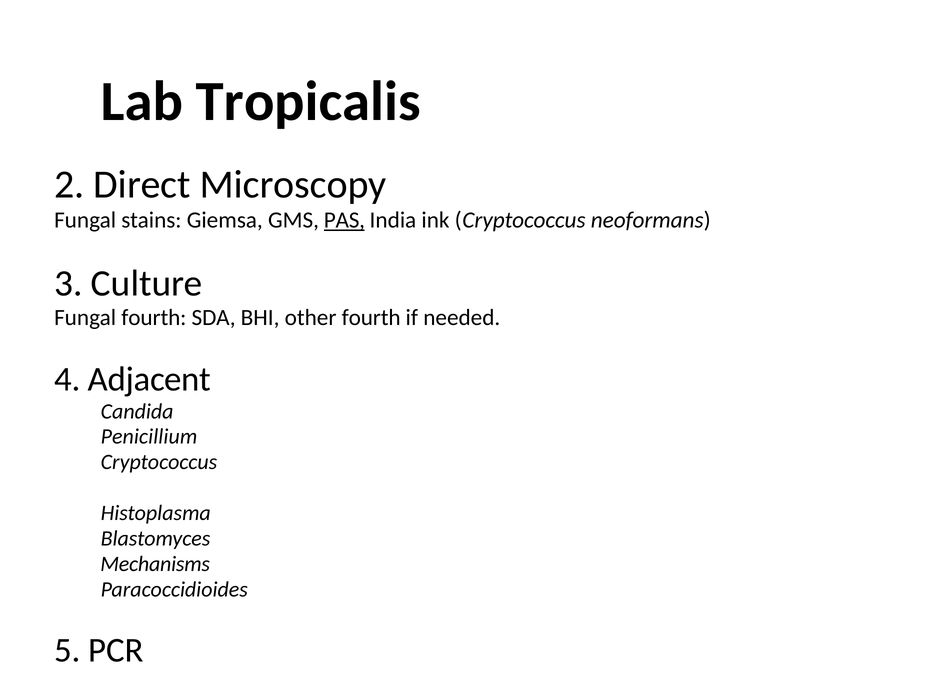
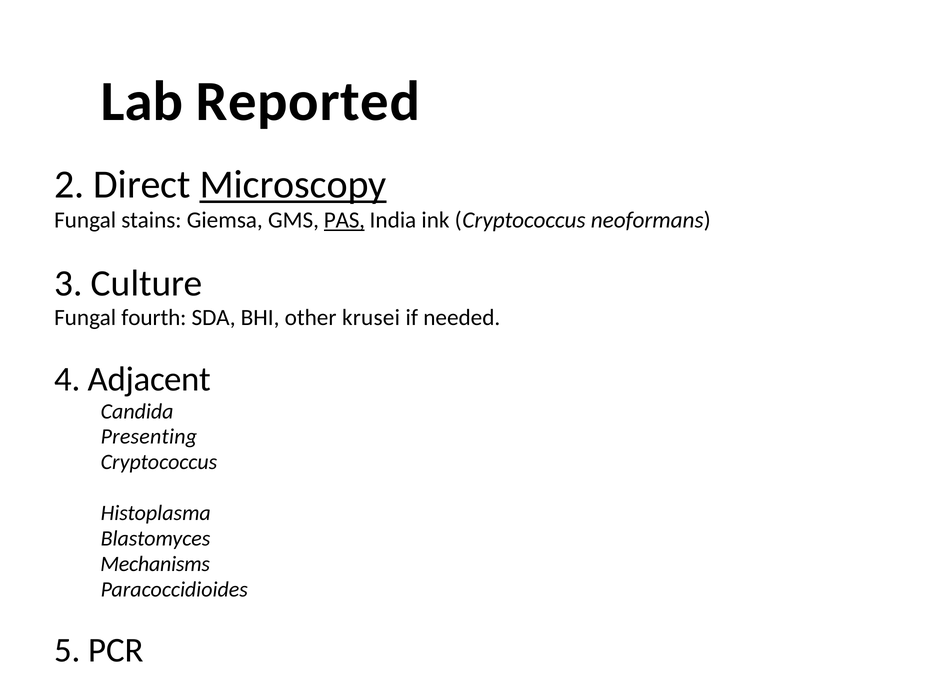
Tropicalis: Tropicalis -> Reported (308, 101)
Microscopy underline: none -> present (293, 185)
other fourth: fourth -> krusei (371, 318)
Penicillium: Penicillium -> Presenting (149, 437)
